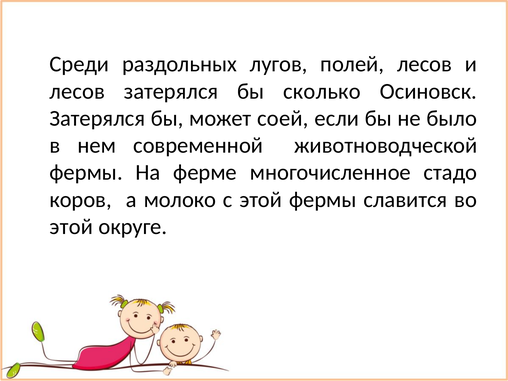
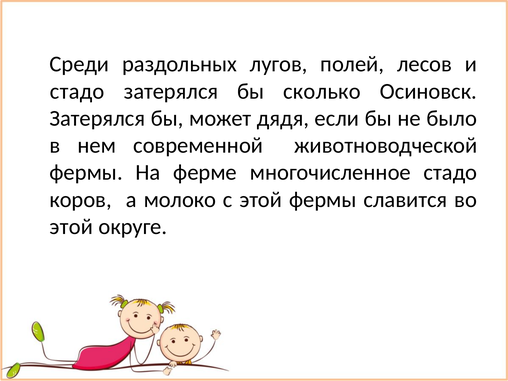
лесов: лесов -> стадо (77, 91)
соей: соей -> дядя (283, 118)
